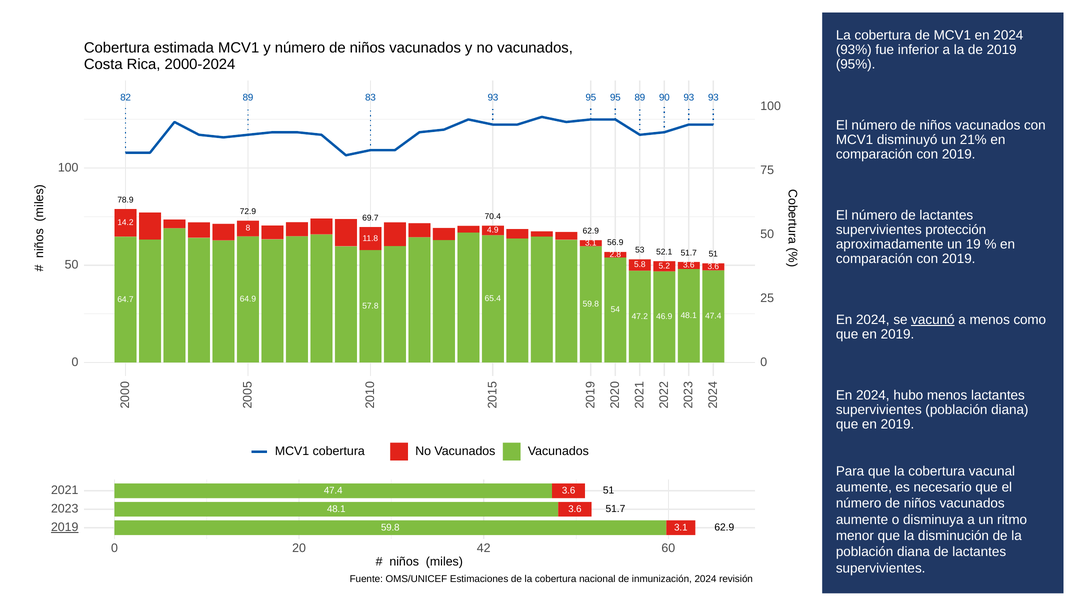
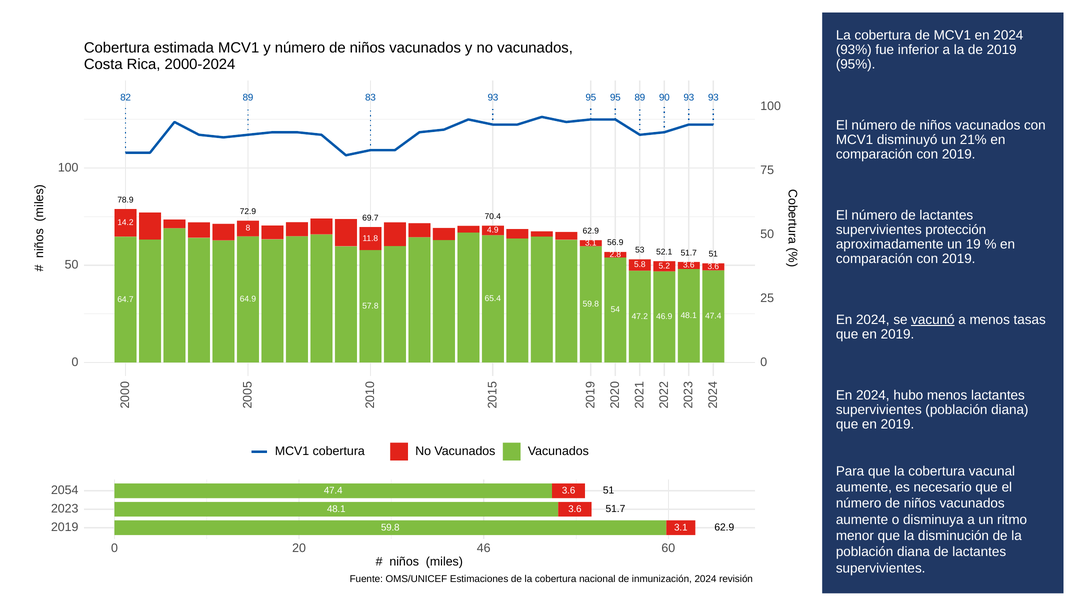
como: como -> tasas (1030, 320)
2021: 2021 -> 2054 (65, 490)
2019 underline: present -> none (65, 527)
42: 42 -> 46 (484, 548)
